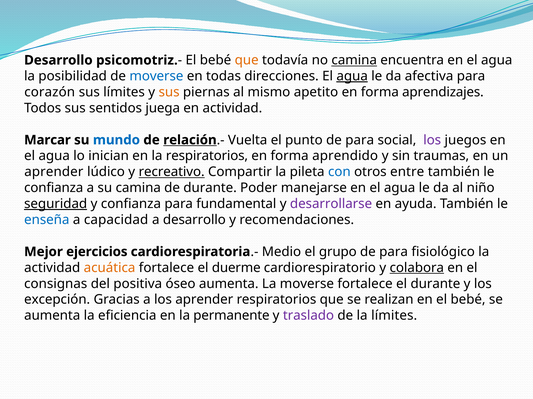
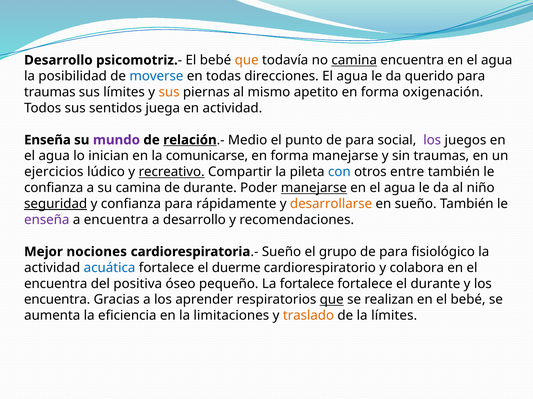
agua underline: present -> none (352, 76)
afectiva: afectiva -> querido (429, 76)
corazón: corazón -> traumas (50, 92)
aprendizajes: aprendizajes -> oxigenación (443, 92)
Marcar: Marcar -> Enseña (47, 140)
mundo colour: blue -> purple (116, 140)
Vuelta: Vuelta -> Medio (248, 140)
la respiratorios: respiratorios -> comunicarse (207, 156)
forma aprendido: aprendido -> manejarse (345, 156)
aprender: aprender -> ejercicios (54, 172)
manejarse underline: none -> present (314, 188)
fundamental: fundamental -> rápidamente (236, 204)
desarrollarse colour: purple -> orange (331, 204)
en ayuda: ayuda -> sueño (416, 204)
enseña colour: blue -> purple (47, 220)
a capacidad: capacidad -> encuentra (116, 220)
ejercicios: ejercicios -> nociones (97, 252)
Medio: Medio -> Sueño (281, 252)
acuática colour: orange -> blue (110, 268)
colabora underline: present -> none (417, 268)
consignas: consignas -> encuentra (56, 284)
óseo aumenta: aumenta -> pequeño (229, 284)
La moverse: moverse -> fortalece (307, 284)
excepción: excepción -> encuentra (57, 300)
que underline: none -> present (332, 300)
permanente: permanente -> limitaciones (231, 316)
traslado colour: purple -> orange (308, 316)
